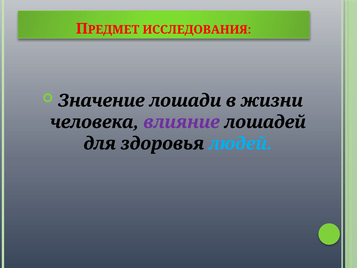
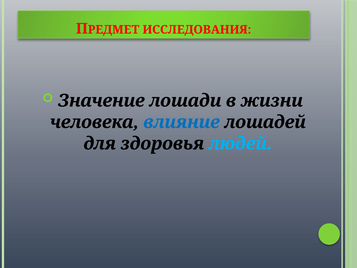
влияние colour: purple -> blue (182, 122)
